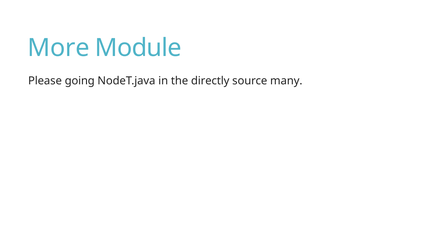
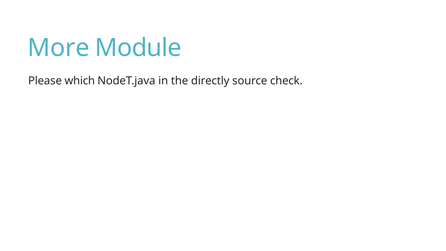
going: going -> which (80, 81)
many: many -> check (286, 81)
